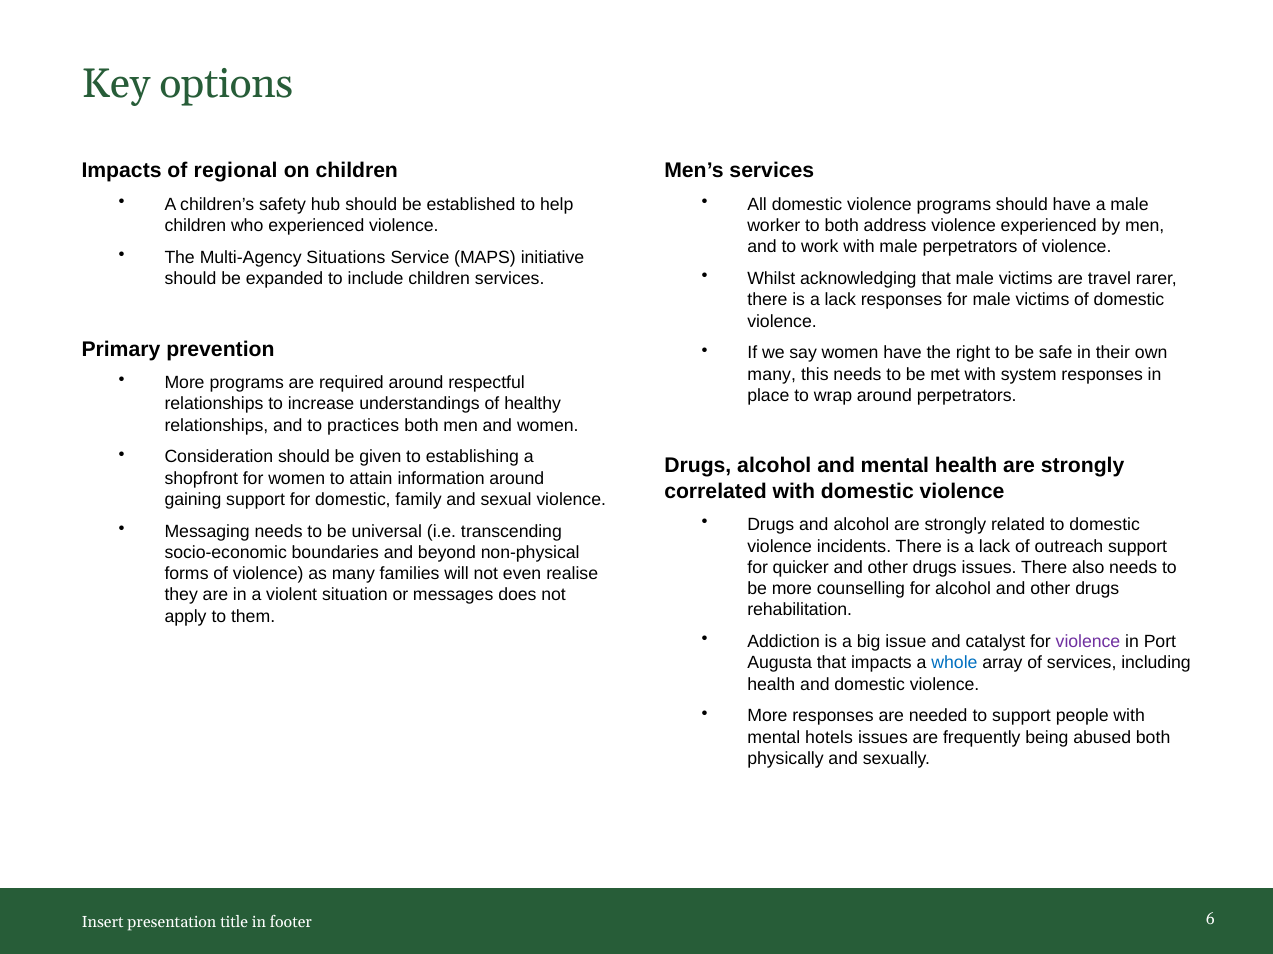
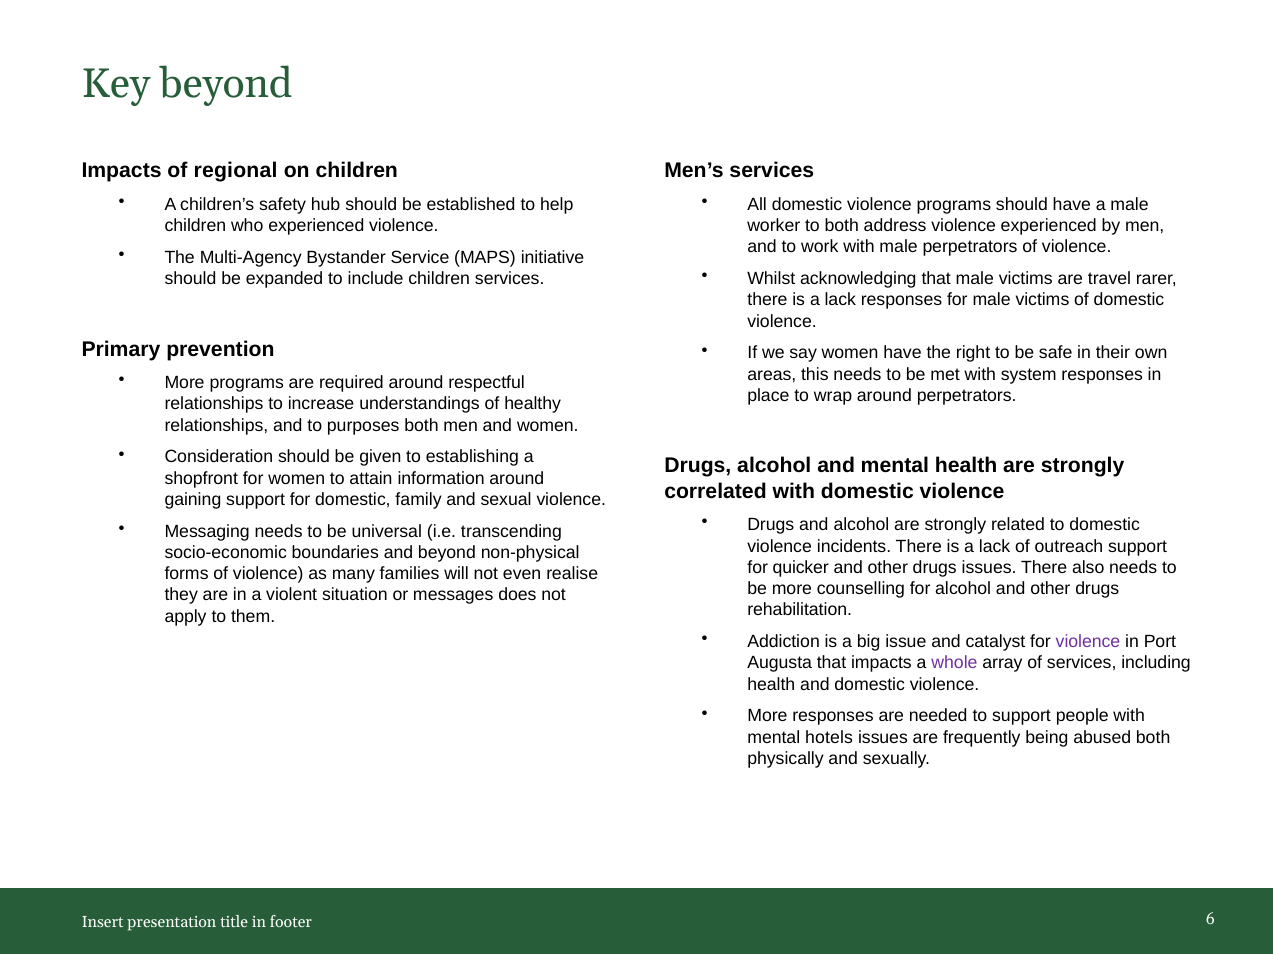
Key options: options -> beyond (226, 84)
Situations: Situations -> Bystander (346, 258)
many: many -> areas (772, 375)
practices: practices -> purposes (363, 426)
whole colour: blue -> purple (954, 664)
